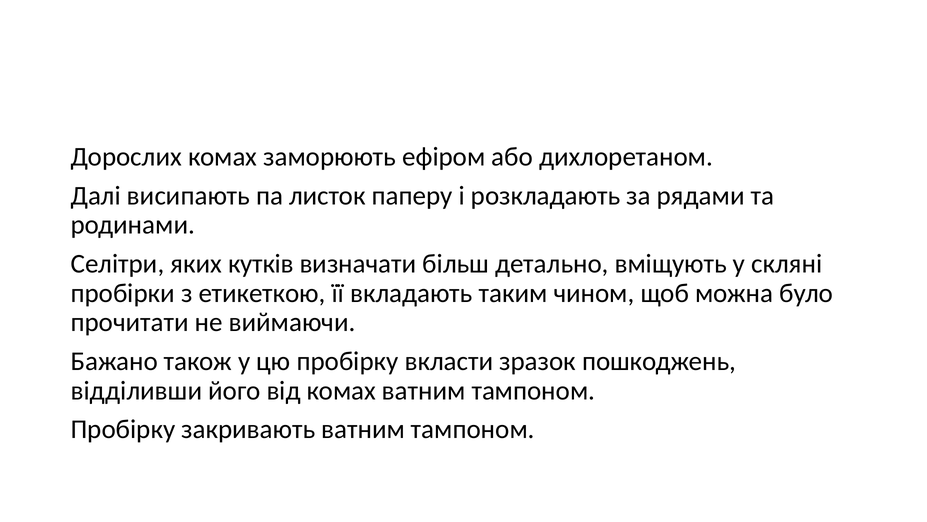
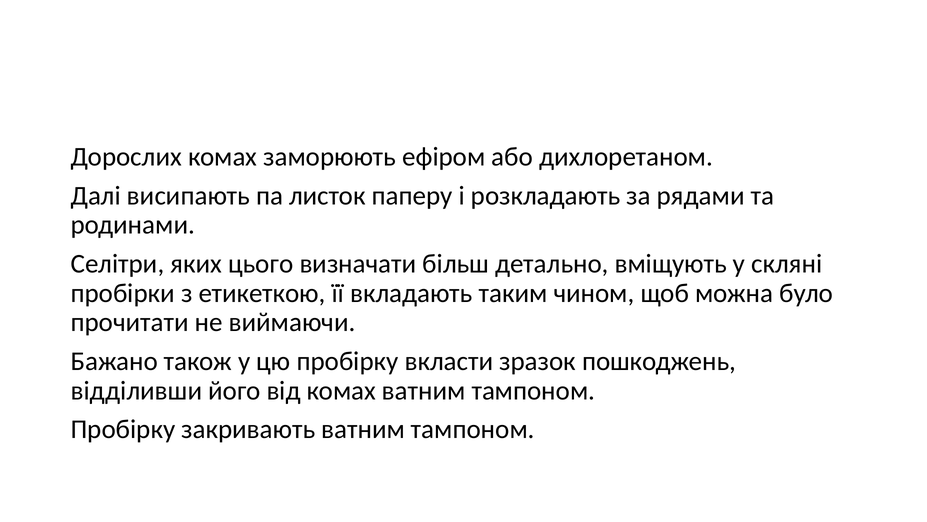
кутків: кутків -> цього (261, 264)
